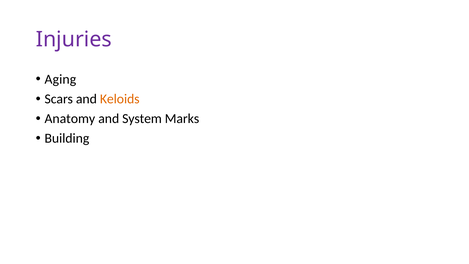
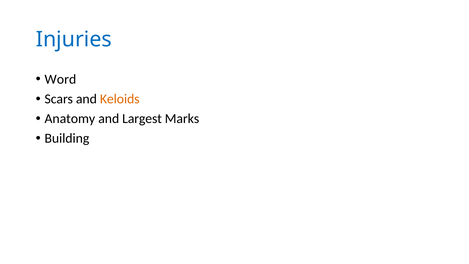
Injuries colour: purple -> blue (74, 39)
Aging: Aging -> Word (60, 79)
System: System -> Largest (142, 119)
